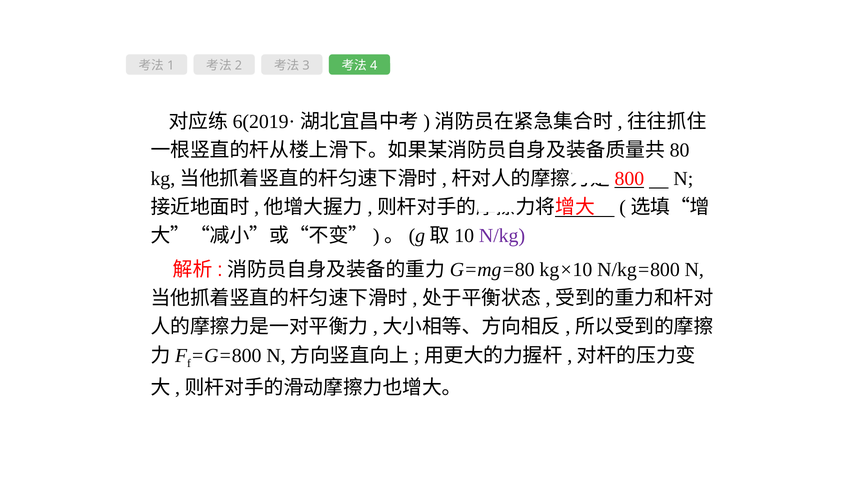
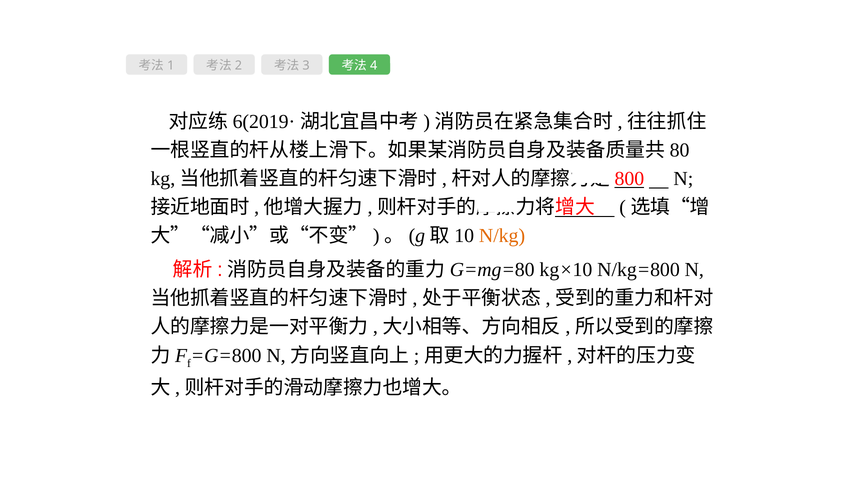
N/kg colour: purple -> orange (502, 236)
